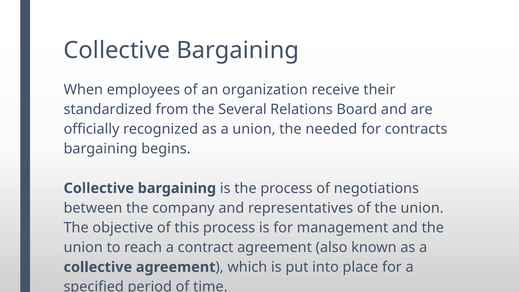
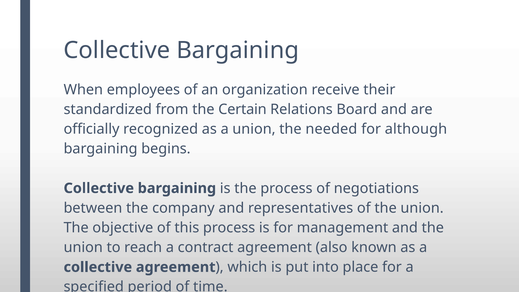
Several: Several -> Certain (242, 109)
contracts: contracts -> although (416, 129)
